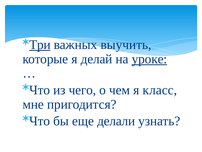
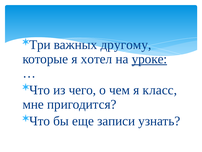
Три underline: present -> none (40, 45)
выучить: выучить -> другому (126, 45)
делай: делай -> хотел (97, 59)
делали: делали -> записи (116, 121)
